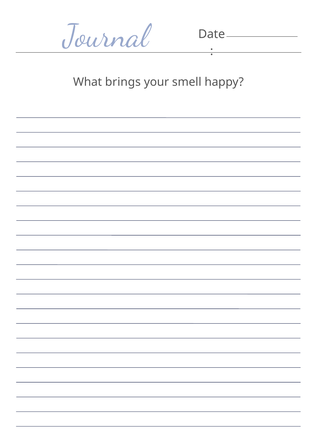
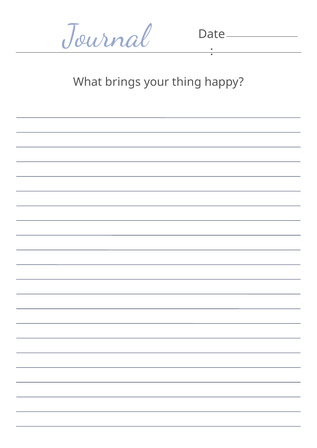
smell: smell -> thing (187, 82)
